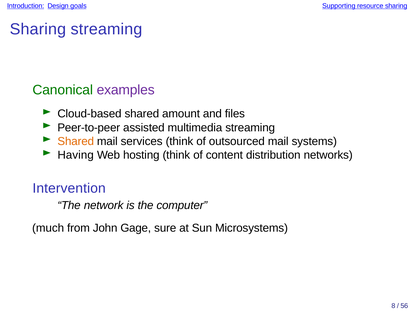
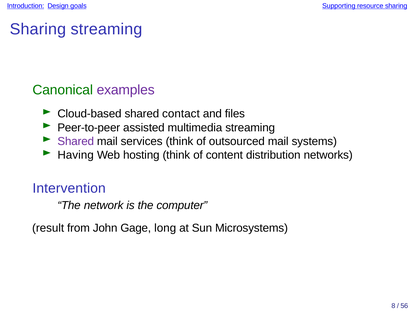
amount: amount -> contact (181, 114)
Shared colour: orange -> purple (76, 141)
much: much -> result (48, 228)
sure: sure -> long (165, 228)
